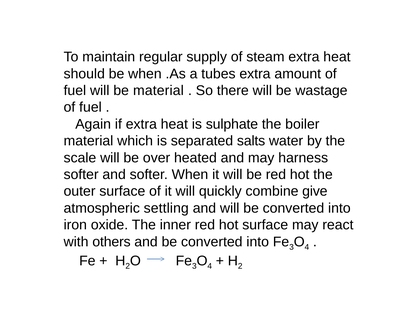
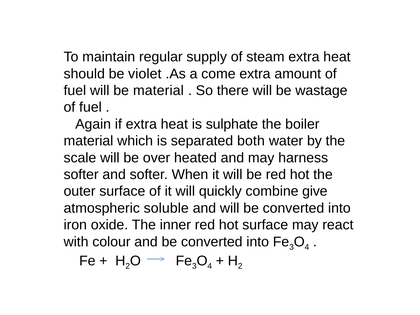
be when: when -> violet (145, 74)
tubes: tubes -> come (218, 74)
salts: salts -> both (251, 141)
settling: settling -> soluble (166, 208)
others: others -> colour (111, 242)
